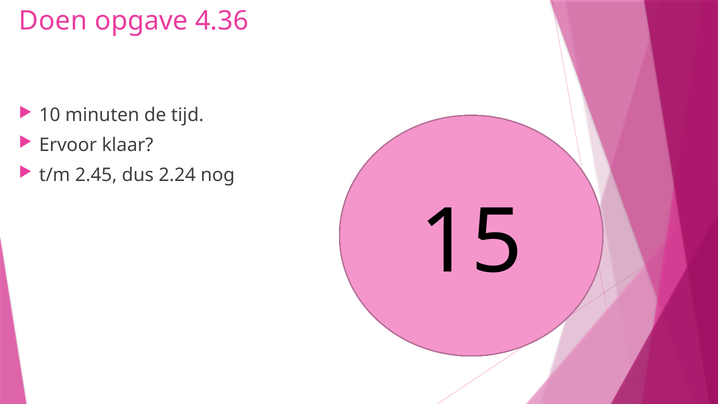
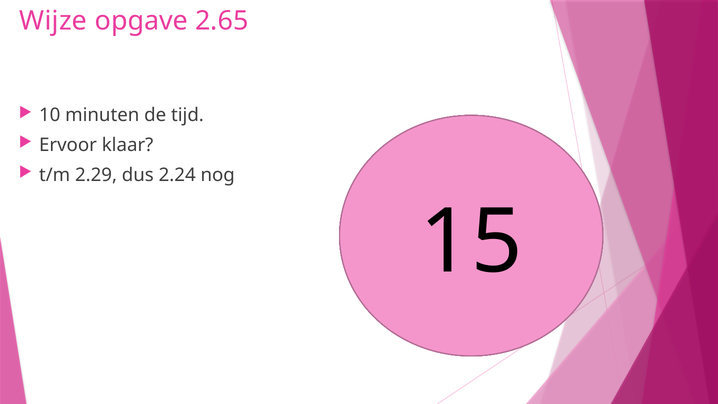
Doen: Doen -> Wijze (53, 21)
4.36: 4.36 -> 2.65 (222, 21)
2.45: 2.45 -> 2.29 (96, 175)
